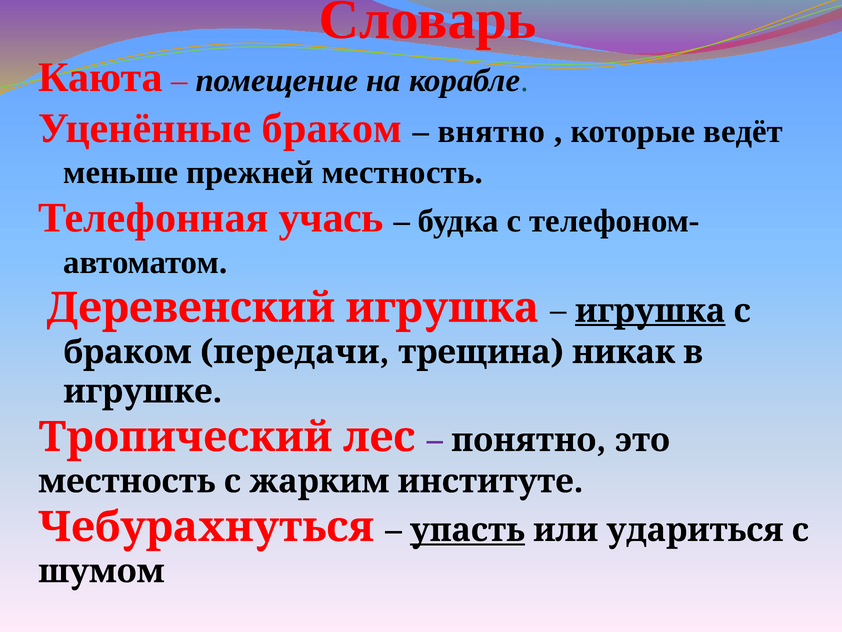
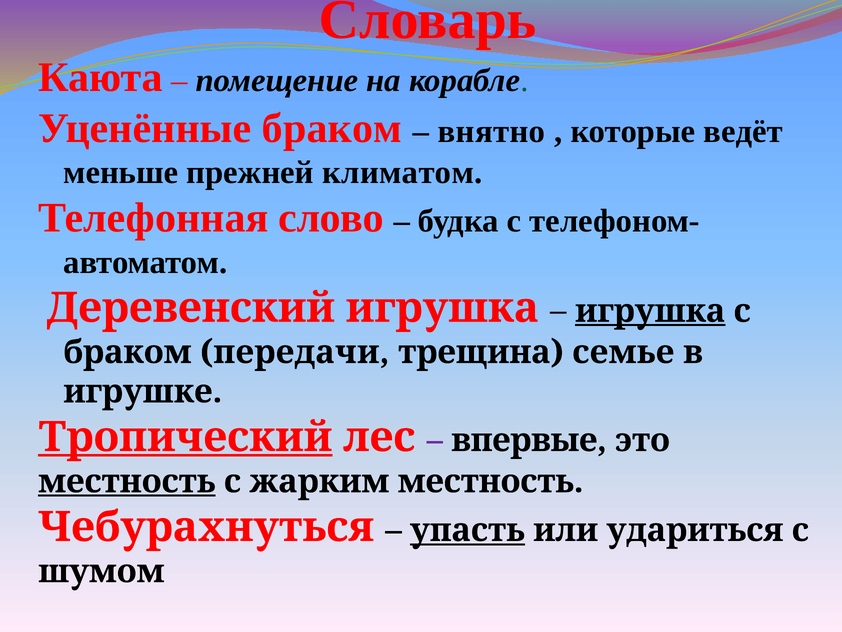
прежней местность: местность -> климатом (402, 172)
учась: учась -> слово (331, 218)
никак: никак -> семье (623, 352)
Тропический underline: none -> present (185, 437)
понятно: понятно -> впервые (529, 440)
местность underline: none -> present (127, 481)
жарким институте: институте -> местность (491, 481)
